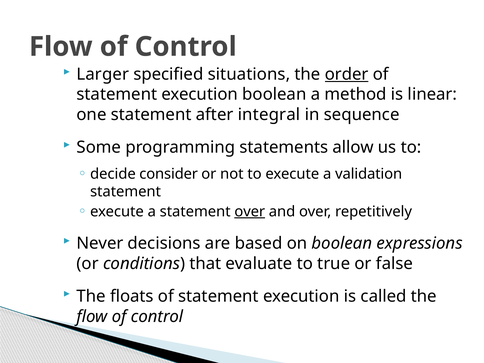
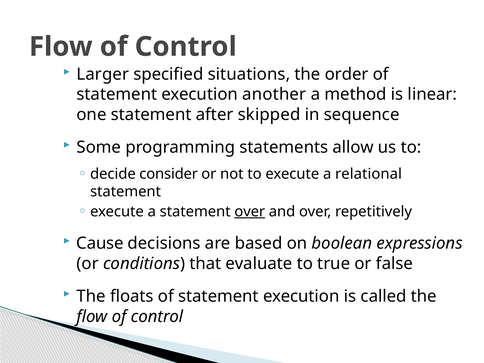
order underline: present -> none (347, 74)
execution boolean: boolean -> another (274, 94)
integral: integral -> skipped (269, 114)
validation: validation -> relational (369, 174)
Never: Never -> Cause (100, 243)
